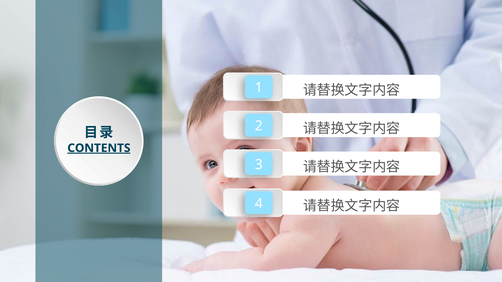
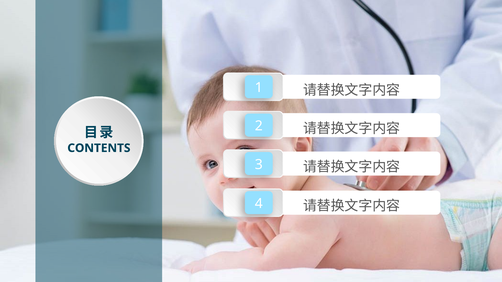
CONTENTS underline: present -> none (99, 148)
